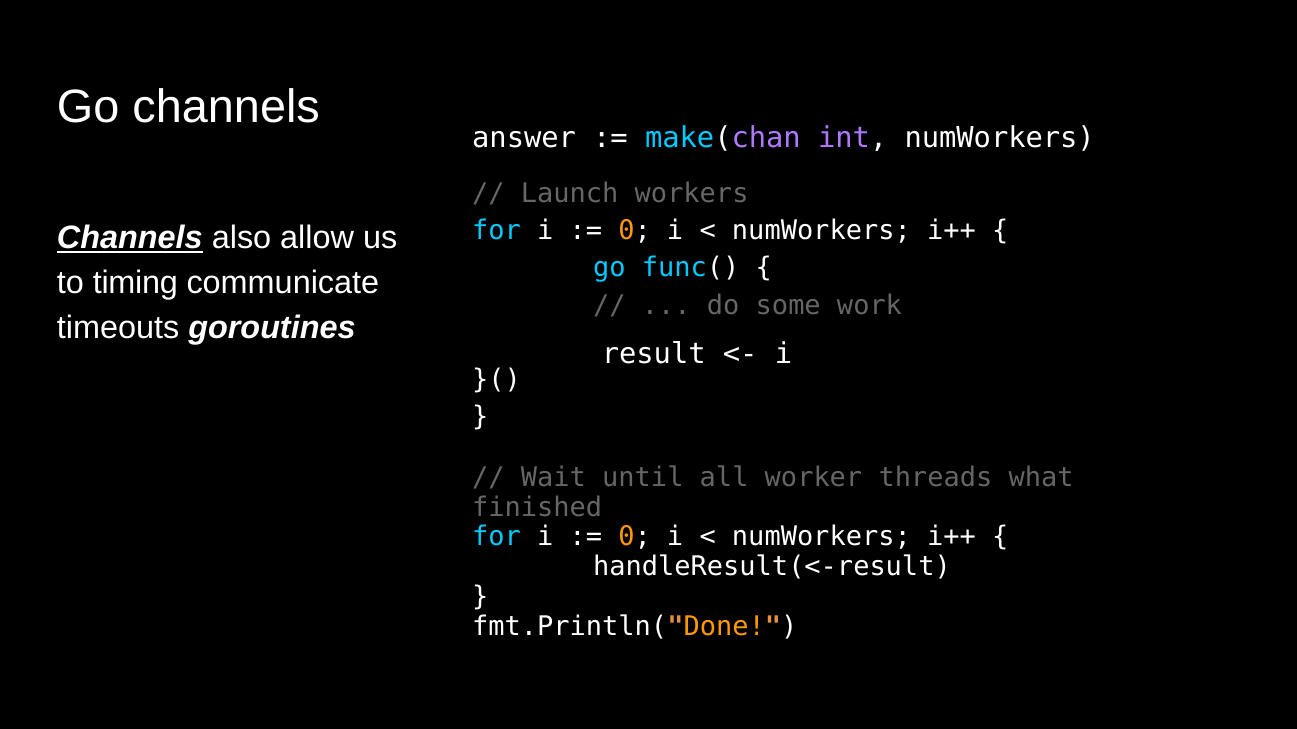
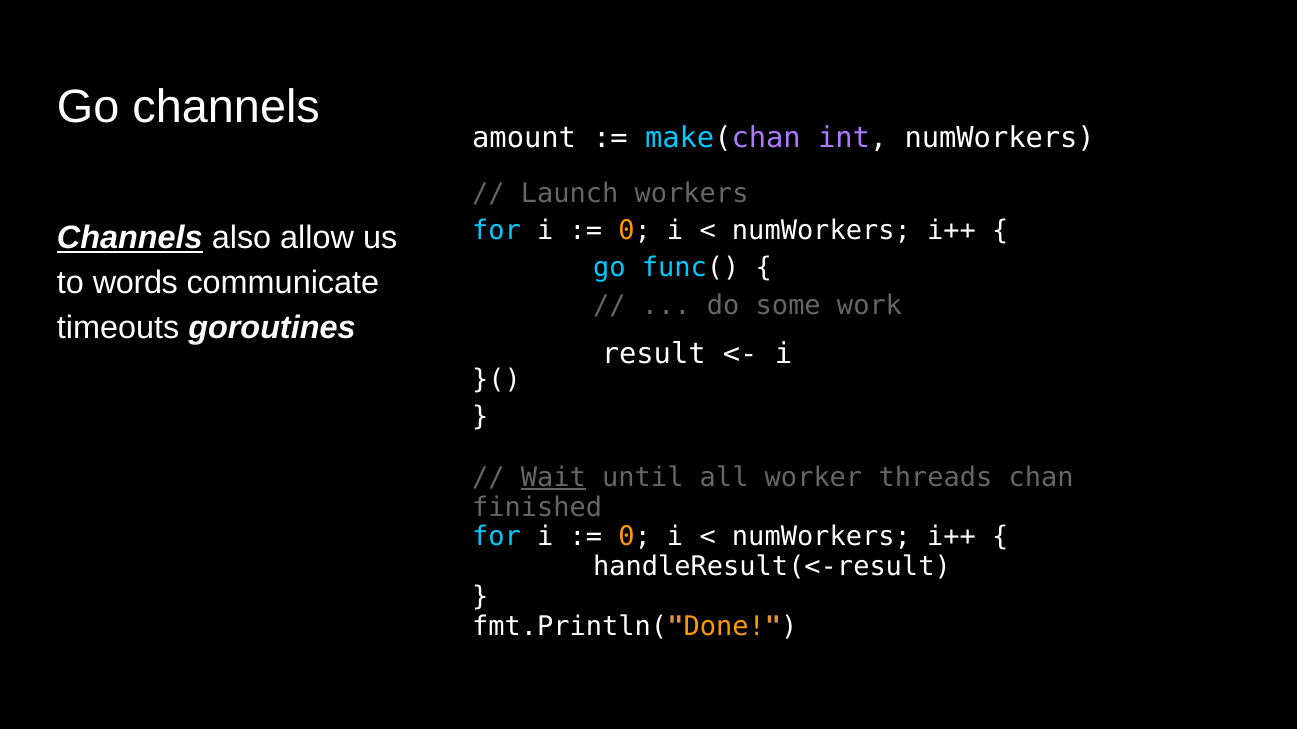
answer: answer -> amount (524, 138)
timing: timing -> words (135, 283)
Wait underline: none -> present (553, 478)
what: what -> chan (1041, 478)
